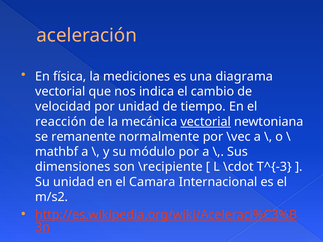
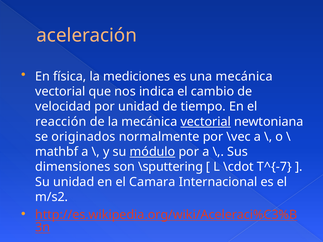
una diagrama: diagrama -> mecánica (244, 77)
remanente: remanente -> originados (83, 137)
módulo underline: none -> present (153, 152)
\recipiente: \recipiente -> \sputtering (171, 167)
T^{-3: T^{-3 -> T^{-7 (274, 167)
